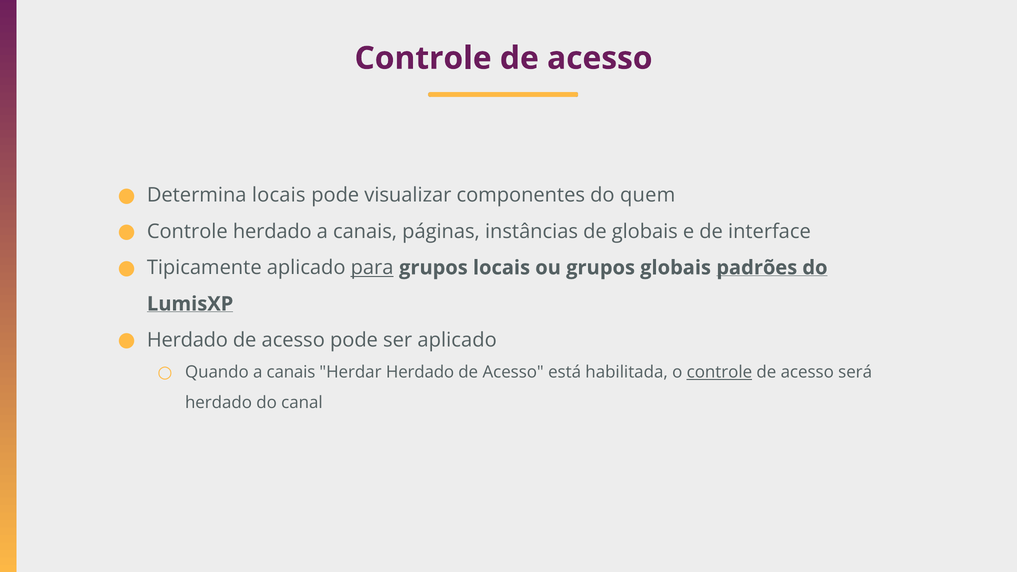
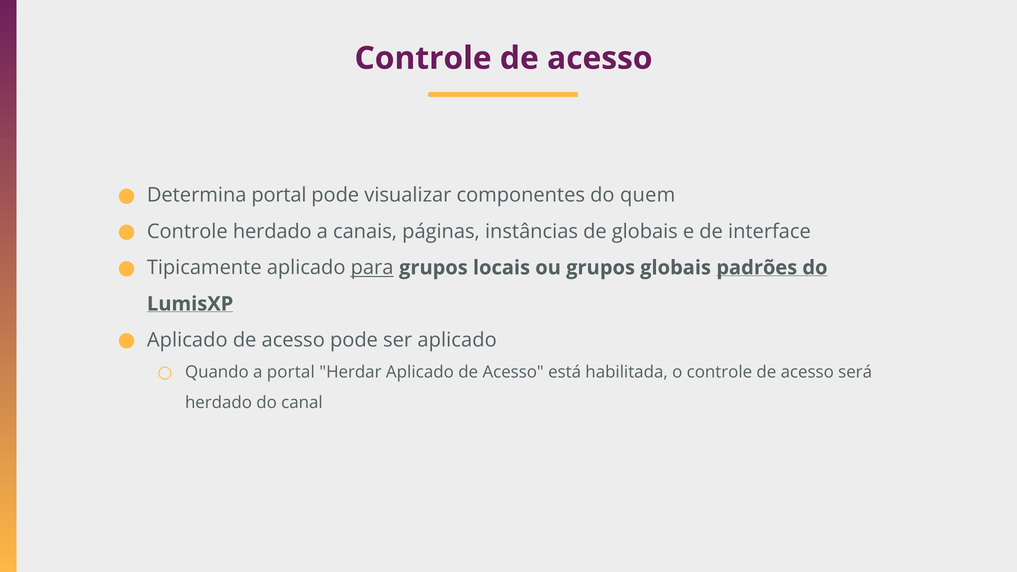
Determina locais: locais -> portal (279, 195)
Herdado: Herdado -> Aplicado (187, 340)
Quando a canais: canais -> portal (291, 372)
Herdar Herdado: Herdado -> Aplicado (420, 372)
controle underline: present -> none (719, 372)
